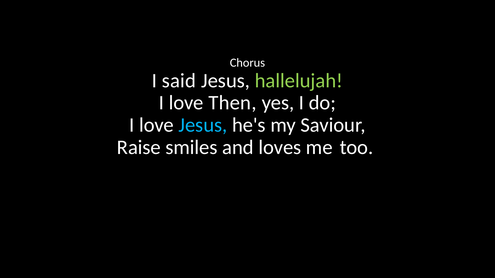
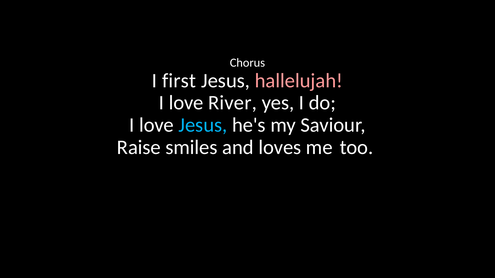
said: said -> first (179, 81)
hallelujah colour: light green -> pink (299, 81)
Then: Then -> River (233, 103)
